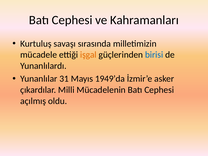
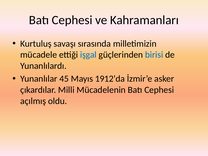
işgal colour: orange -> blue (88, 55)
31: 31 -> 45 (64, 79)
1949’da: 1949’da -> 1912’da (110, 79)
